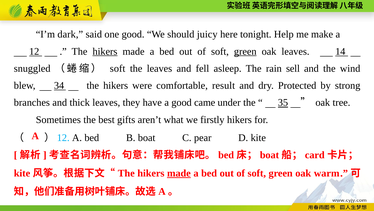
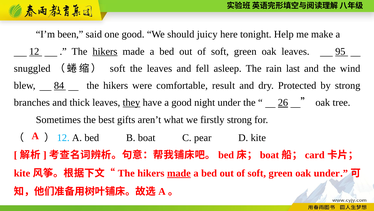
dark: dark -> been (70, 34)
green underline: present -> none (245, 51)
14: 14 -> 95 (340, 51)
sell: sell -> last (293, 68)
34: 34 -> 84 (59, 85)
they underline: none -> present (131, 102)
came: came -> night (205, 102)
35: 35 -> 26 (283, 102)
firstly hikers: hikers -> strong (239, 119)
oak warm: warm -> under (327, 173)
